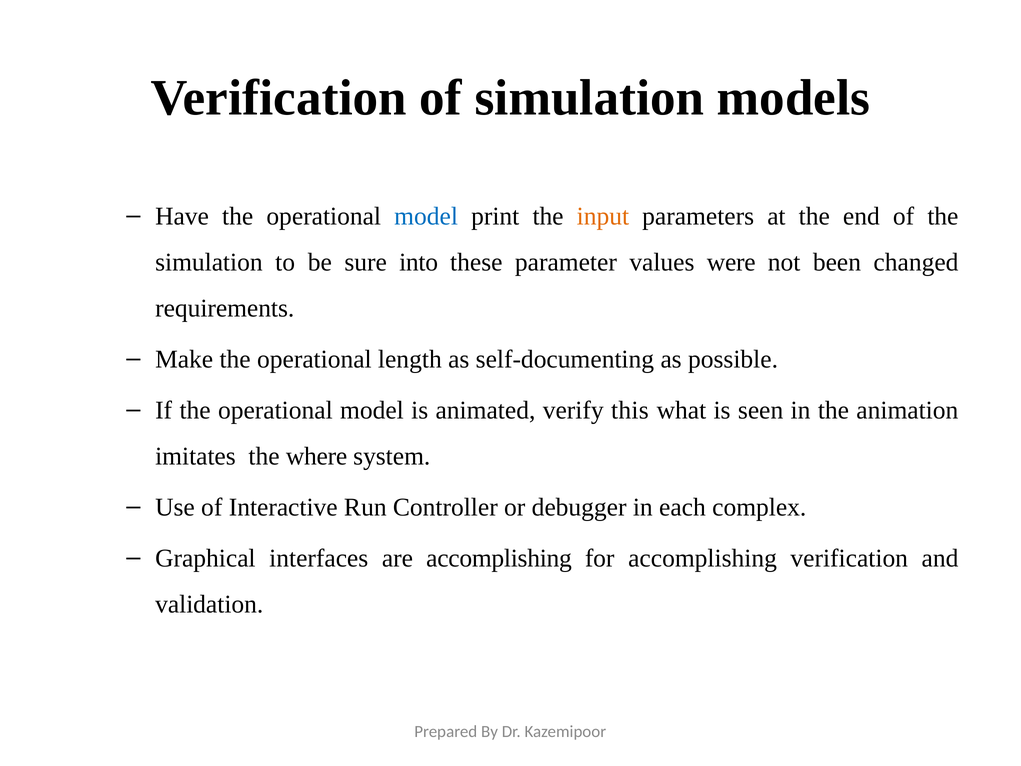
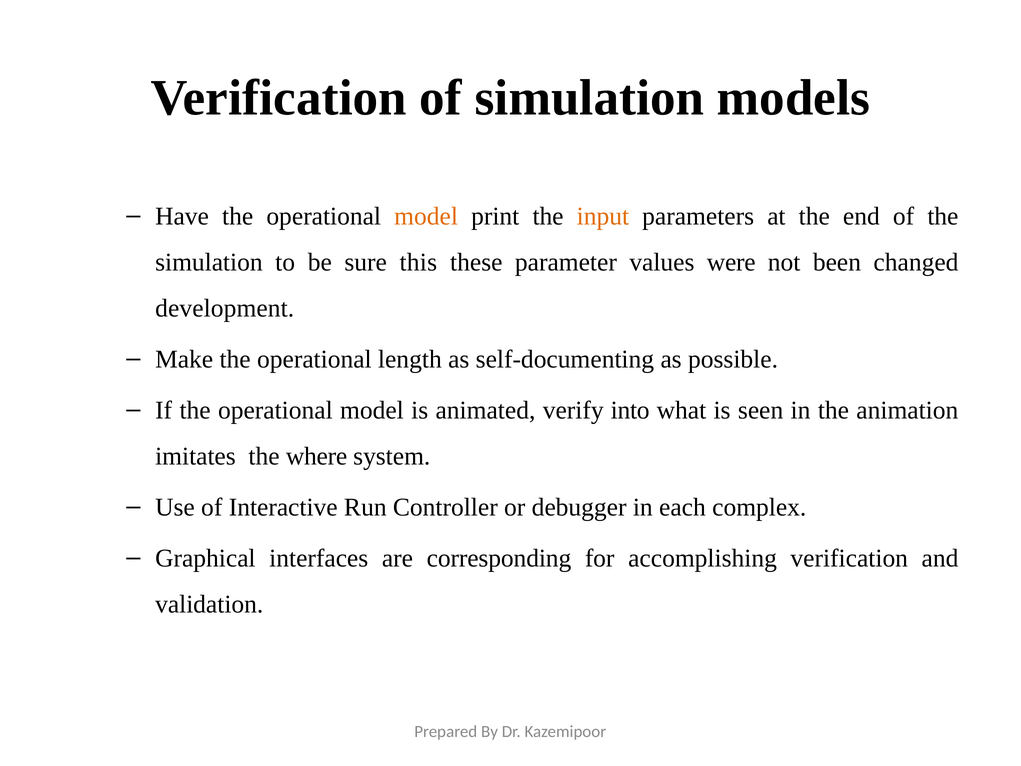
model colour: blue -> orange (426, 216)
into: into -> this (418, 262)
requirements: requirements -> development (225, 308)
this: this -> into (630, 410)
are accomplishing: accomplishing -> corresponding (499, 558)
